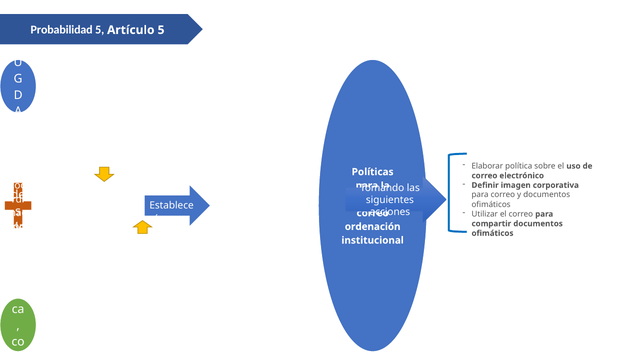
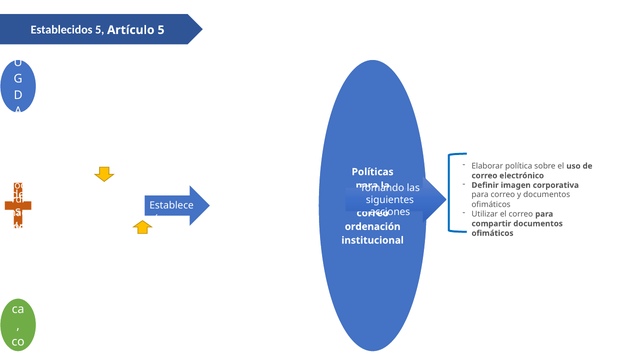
Probabilidad: Probabilidad -> Establecidos (62, 30)
